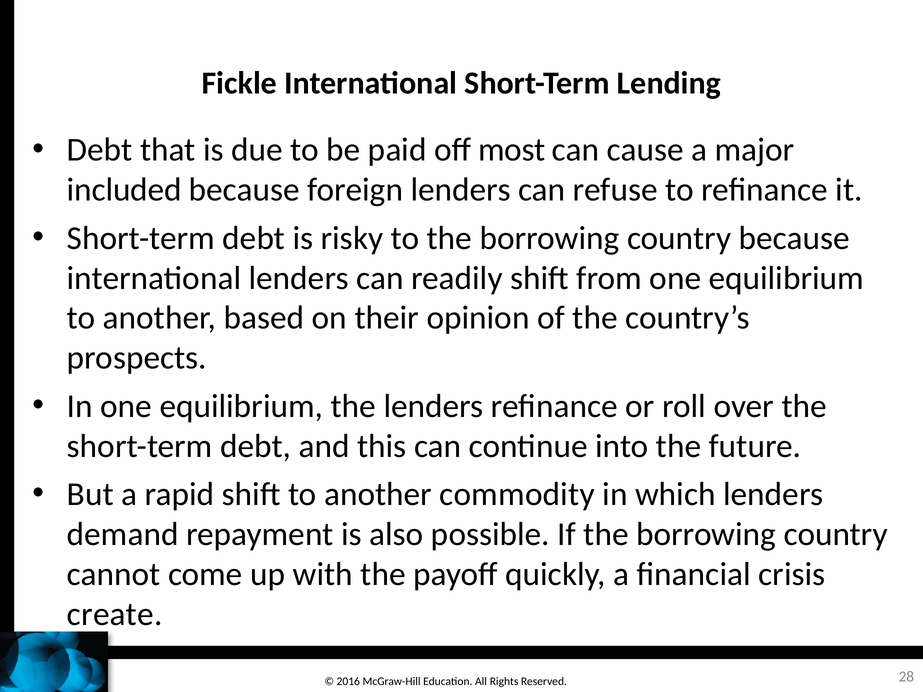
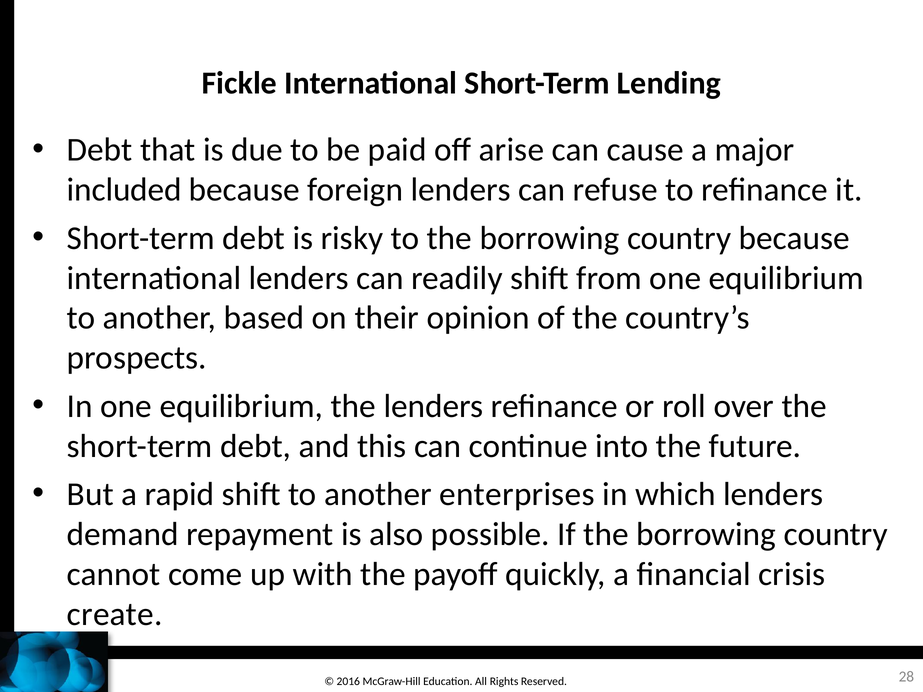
most: most -> arise (511, 150)
commodity: commodity -> enterprises (517, 494)
